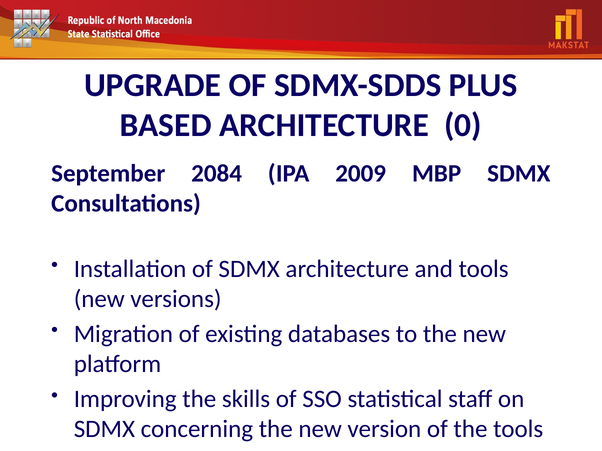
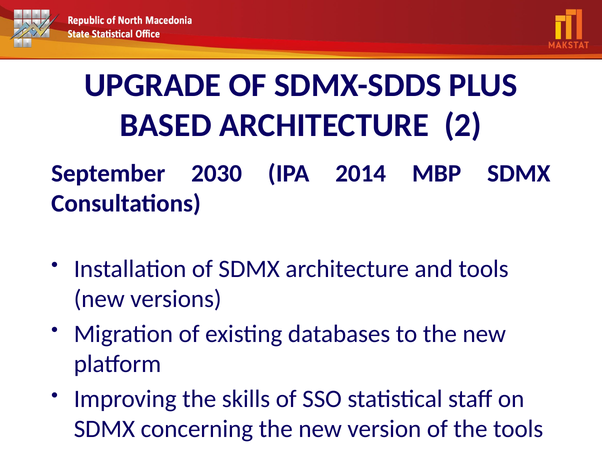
0: 0 -> 2 (463, 125)
2084: 2084 -> 2030 (217, 174)
2009: 2009 -> 2014 (361, 174)
